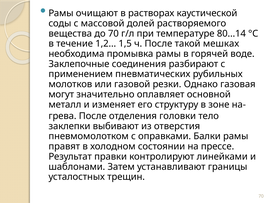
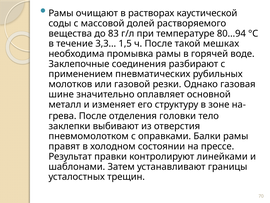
до 70: 70 -> 83 (113, 33)
80...14: 80...14 -> 80...94 (231, 33)
1,2: 1,2 -> 3,3 (106, 44)
могут: могут -> шине (61, 94)
